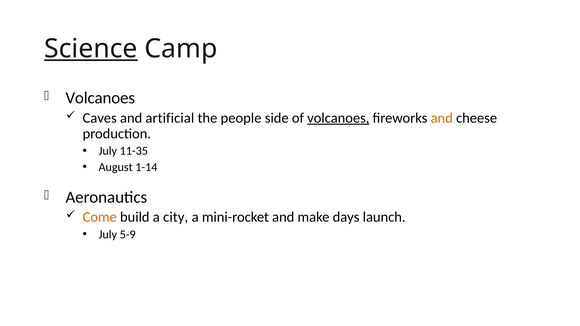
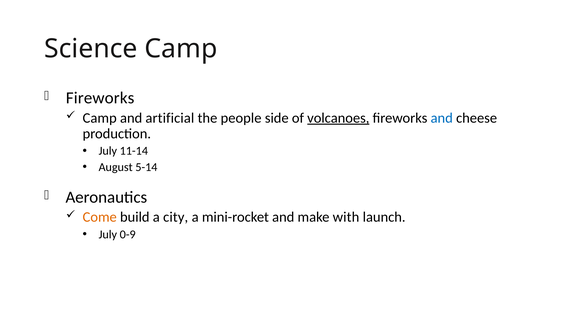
Science underline: present -> none (91, 49)
Volcanoes: Volcanoes -> Fireworks (100, 98)
Caves: Caves -> Camp (100, 118)
and colour: orange -> blue (442, 118)
11-35: 11-35 -> 11-14 (134, 151)
1-14: 1-14 -> 5-14 (146, 167)
days: days -> with (346, 217)
5-9: 5-9 -> 0-9 (128, 235)
